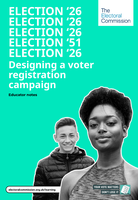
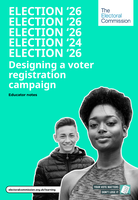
51: 51 -> 24 (74, 43)
